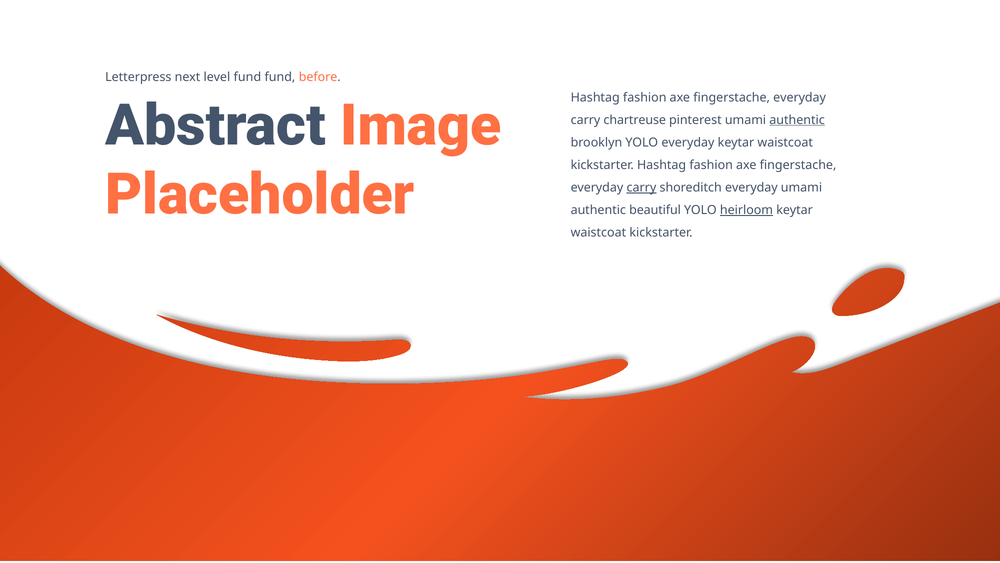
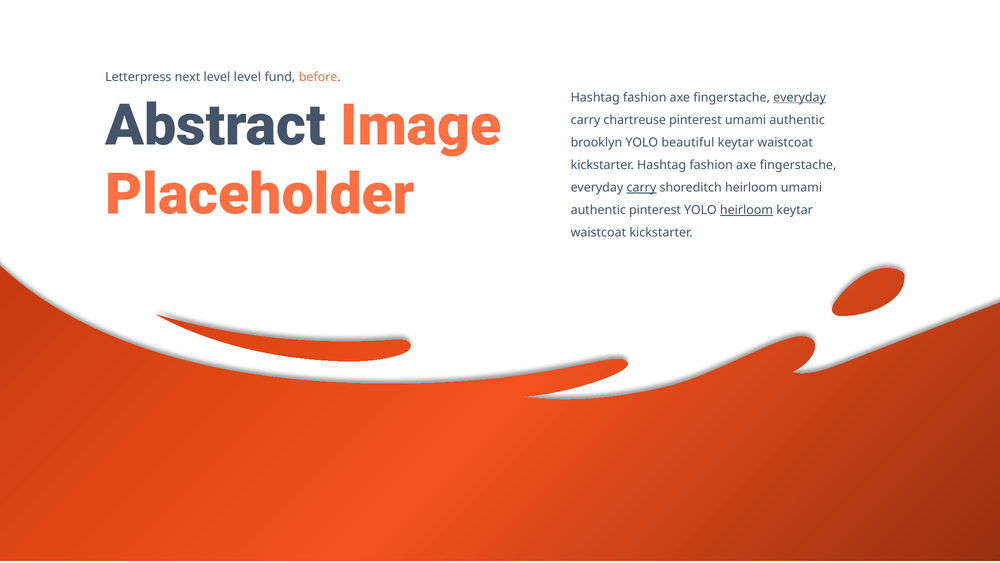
level fund: fund -> level (247, 77)
everyday underline: none -> present (800, 97)
authentic underline: present -> none (797, 120)
YOLO everyday: everyday -> beautiful (688, 142)
shoreditch everyday: everyday -> heirloom (751, 187)
authentic beautiful: beautiful -> pinterest (655, 210)
